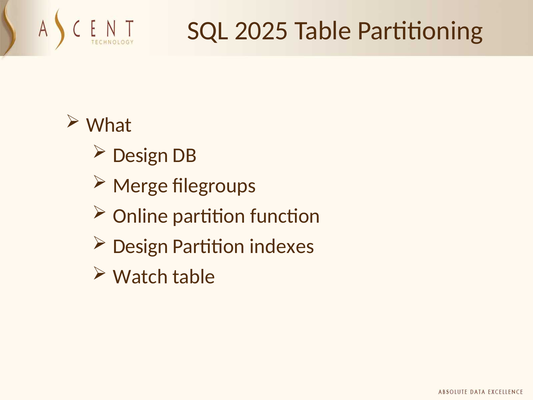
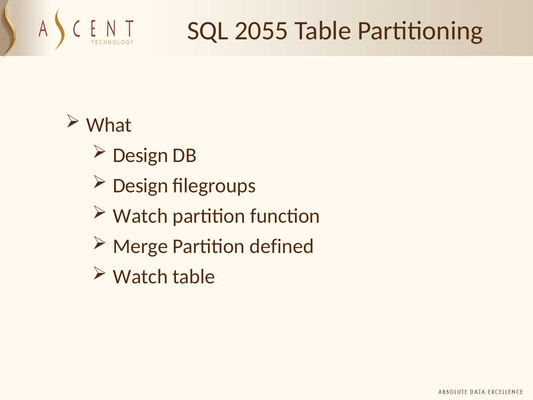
2025: 2025 -> 2055 (261, 31)
Merge: Merge -> Design (141, 185)
Online: Online -> Watch (140, 216)
Design: Design -> Merge (140, 246)
indexes: indexes -> defined (282, 246)
